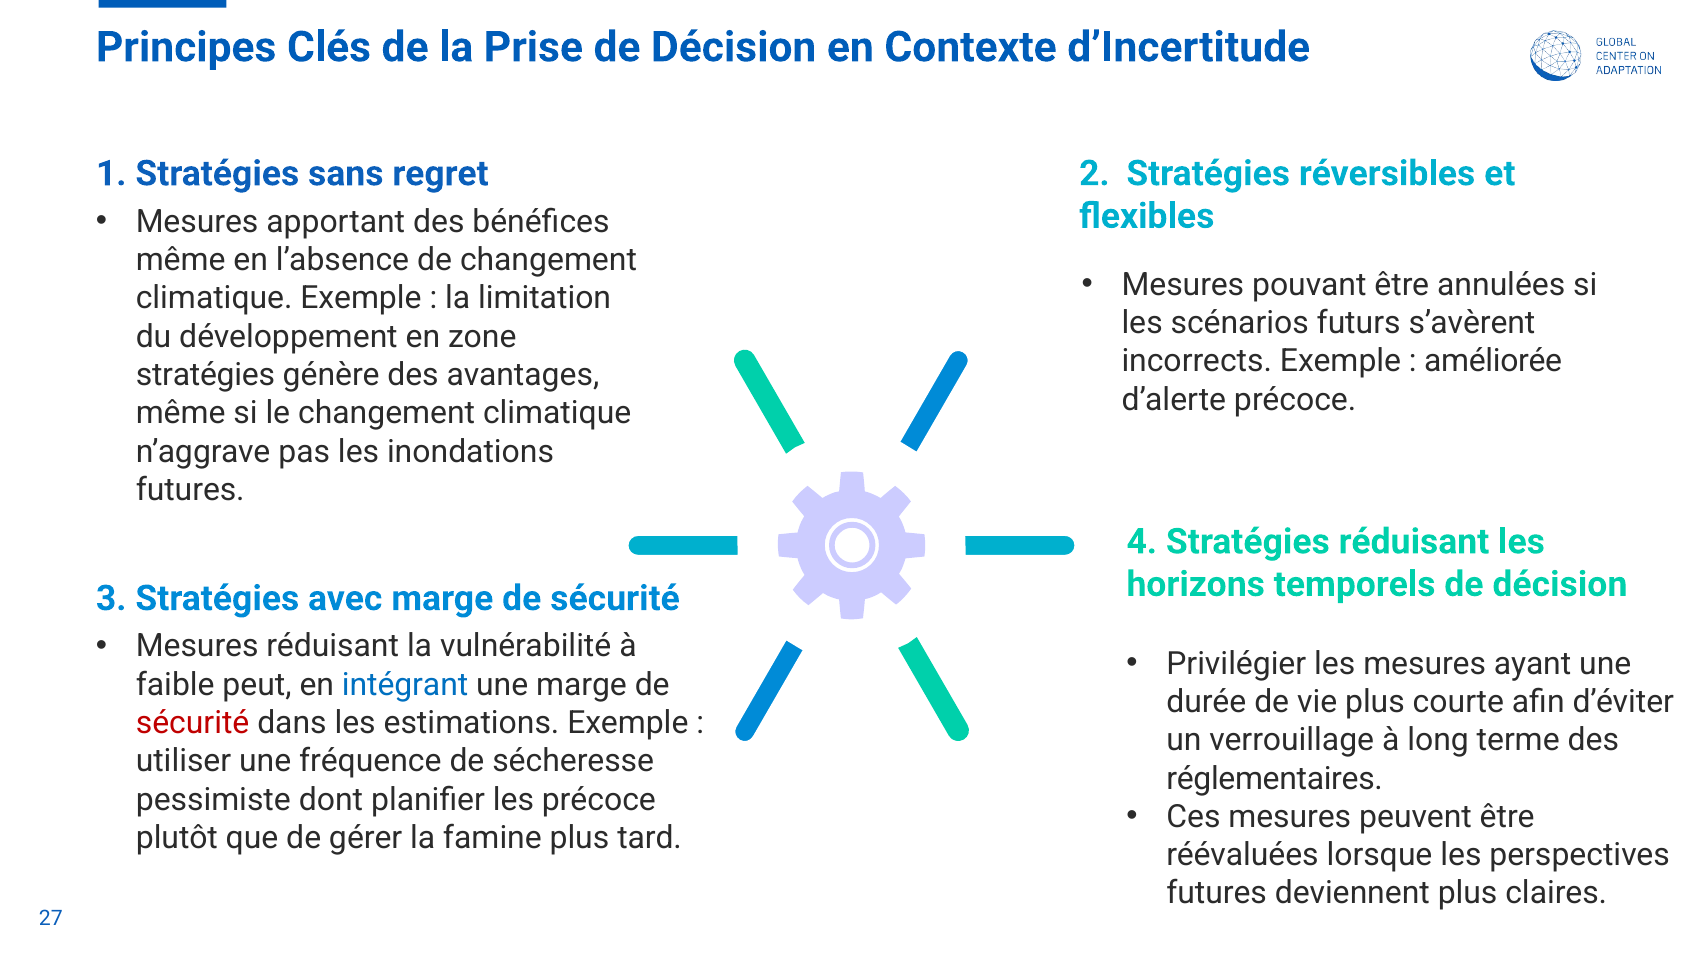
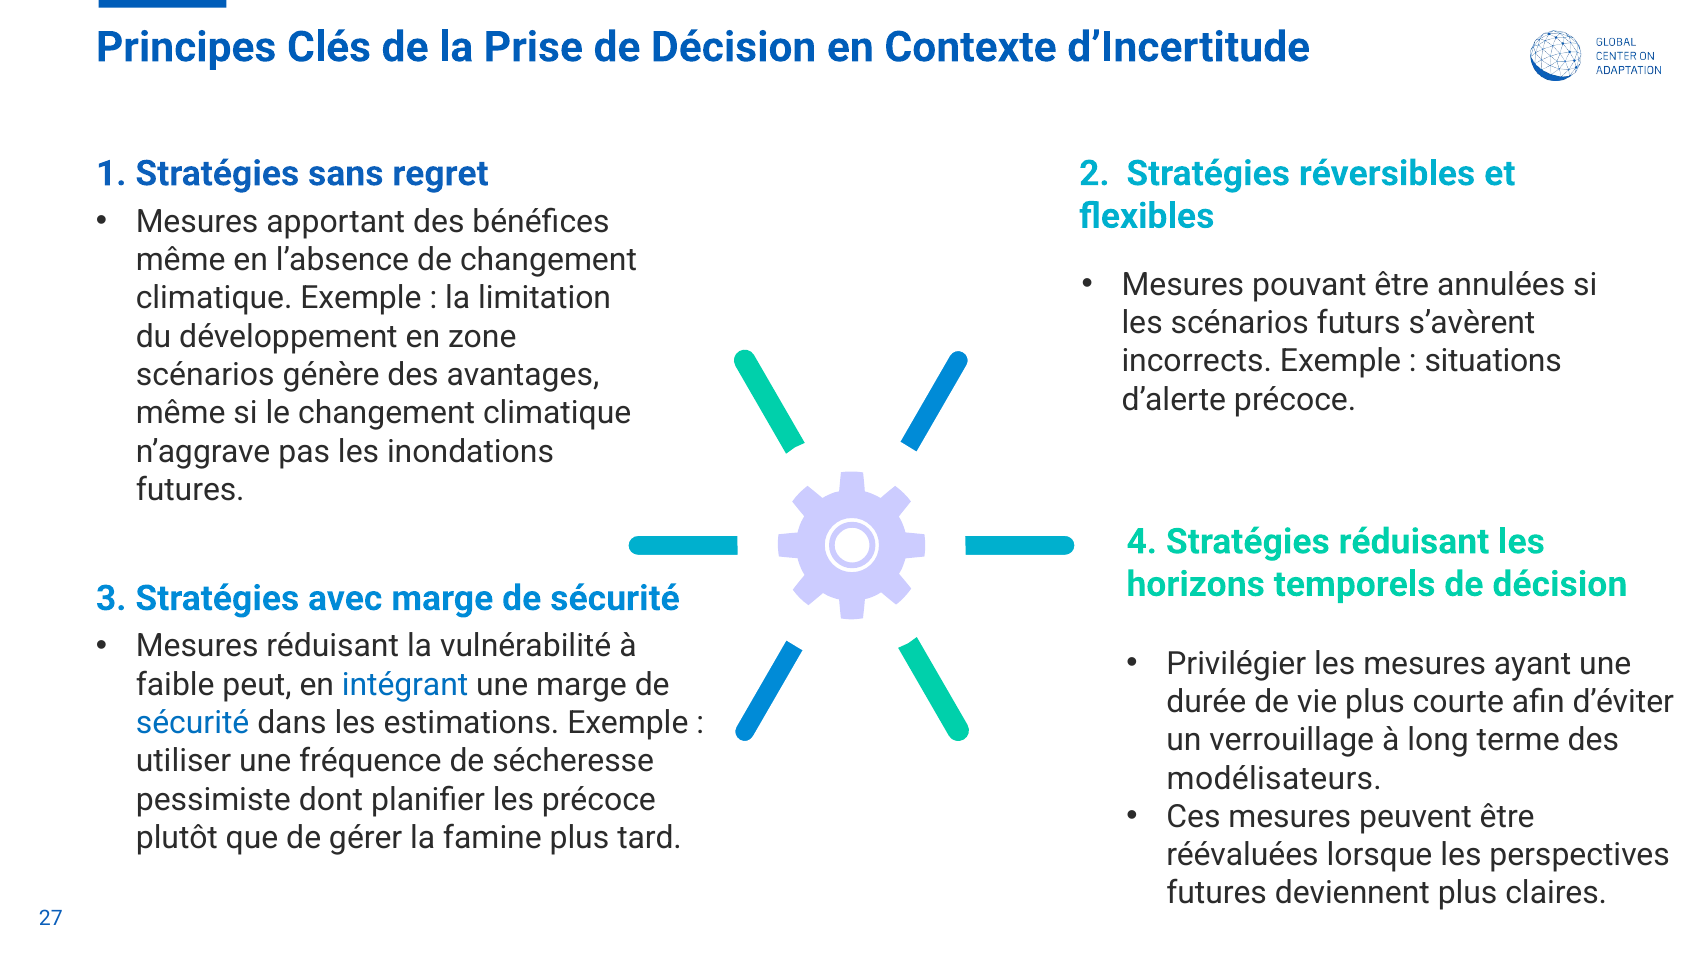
améliorée: améliorée -> situations (1493, 361)
stratégies: stratégies -> scénarios (205, 375)
sécurité colour: red -> blue (193, 723)
réglementaires: réglementaires -> modélisateurs (1274, 778)
